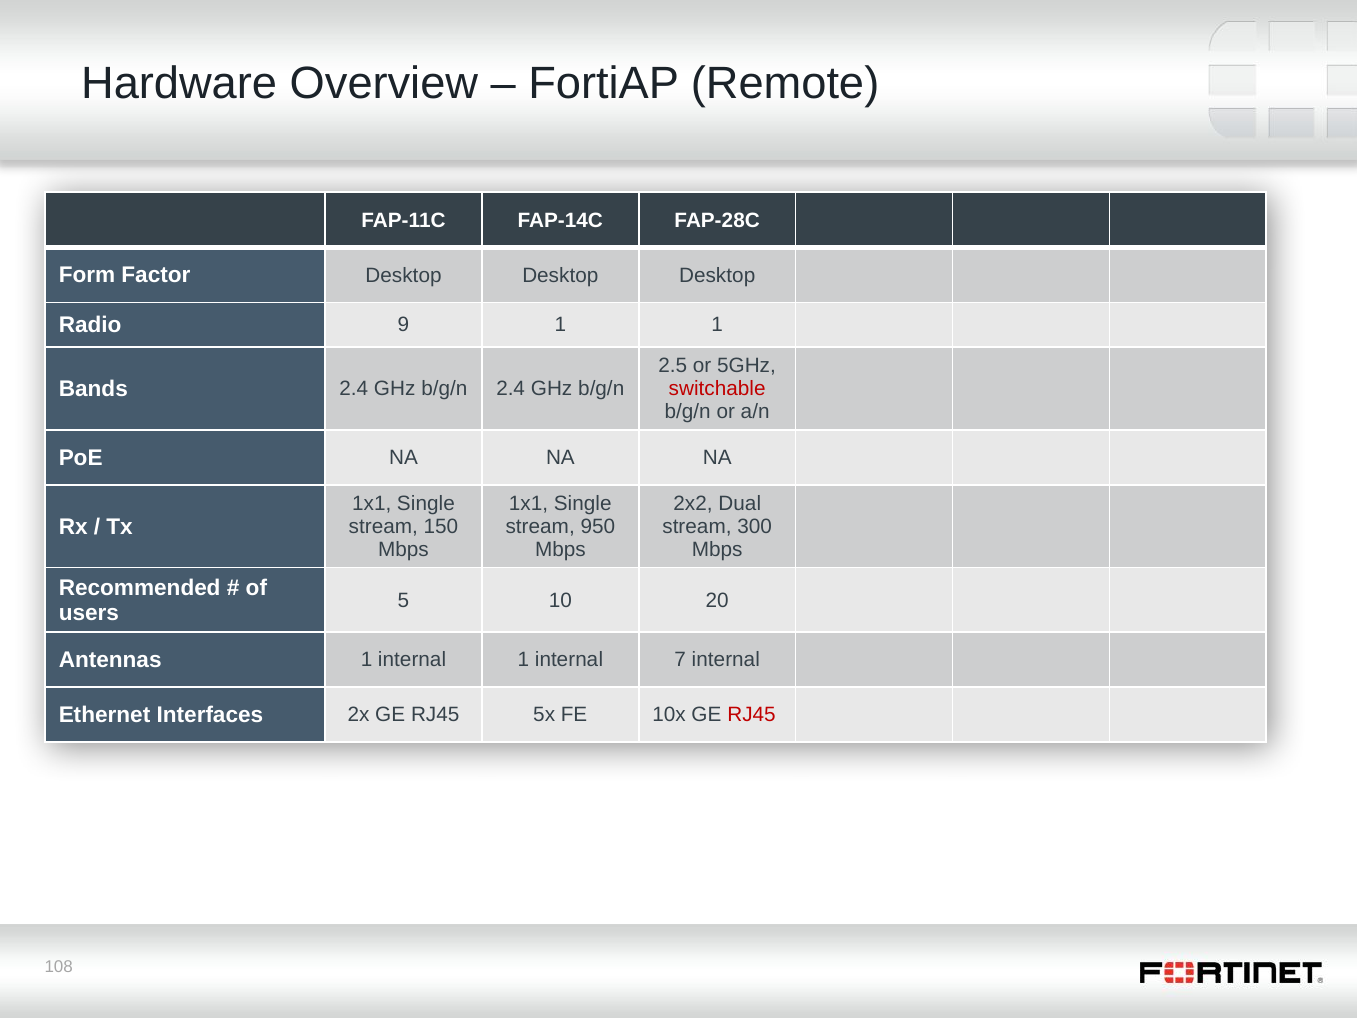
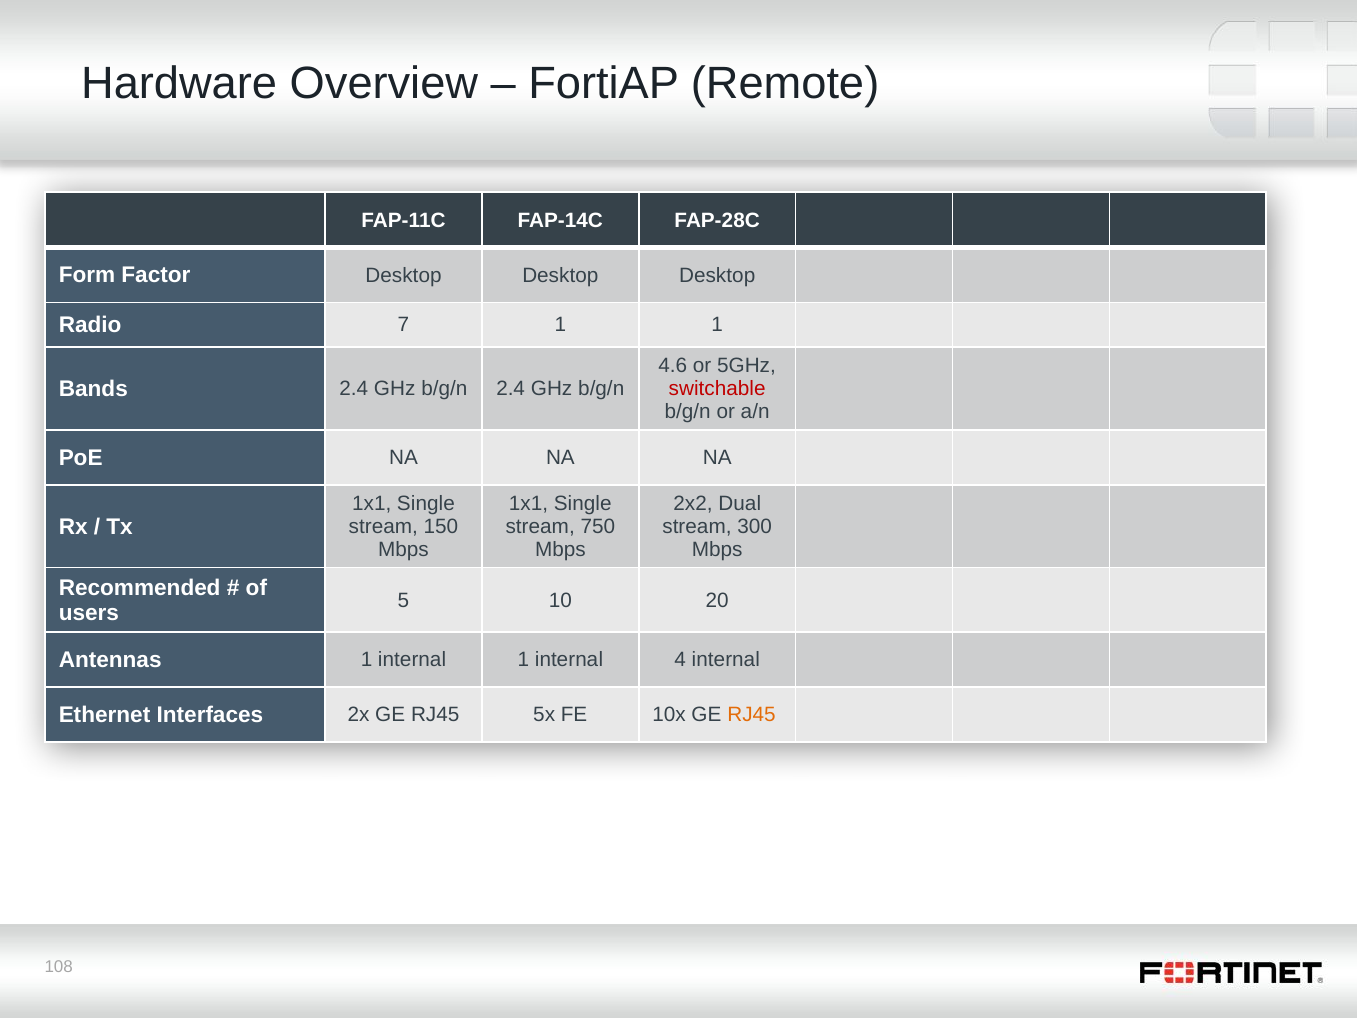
9: 9 -> 7 (404, 325)
2.5: 2.5 -> 4.6 (673, 365)
950: 950 -> 750 (598, 526)
7: 7 -> 4 (680, 660)
RJ45 colour: red -> orange (752, 715)
